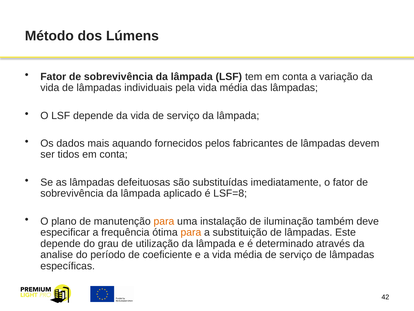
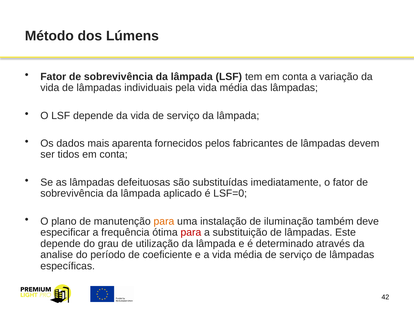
aquando: aquando -> aparenta (132, 143)
LSF=8: LSF=8 -> LSF=0 (230, 193)
para colour: orange -> red (191, 232)
